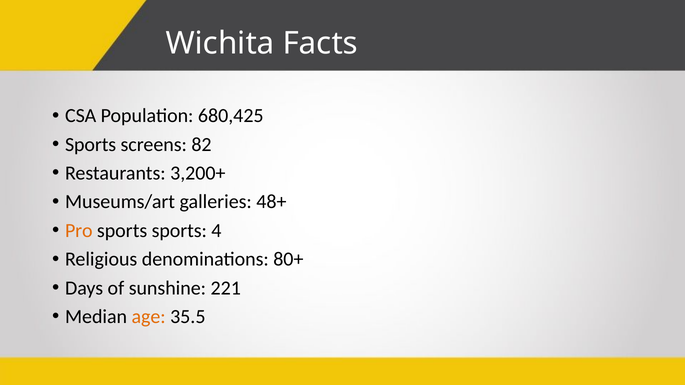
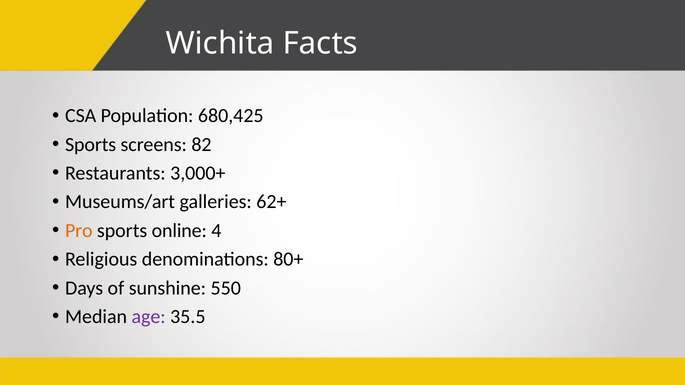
3,200+: 3,200+ -> 3,000+ (198, 173)
48+: 48+ -> 62+ (271, 202)
sports sports: sports -> online (179, 231)
221: 221 -> 550 (226, 288)
age colour: orange -> purple (149, 317)
